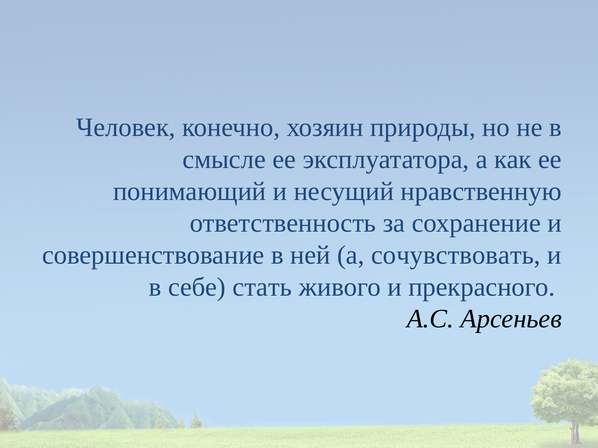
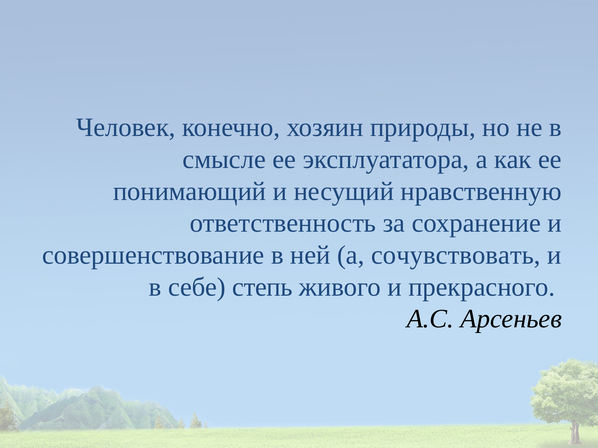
стать: стать -> степь (263, 287)
